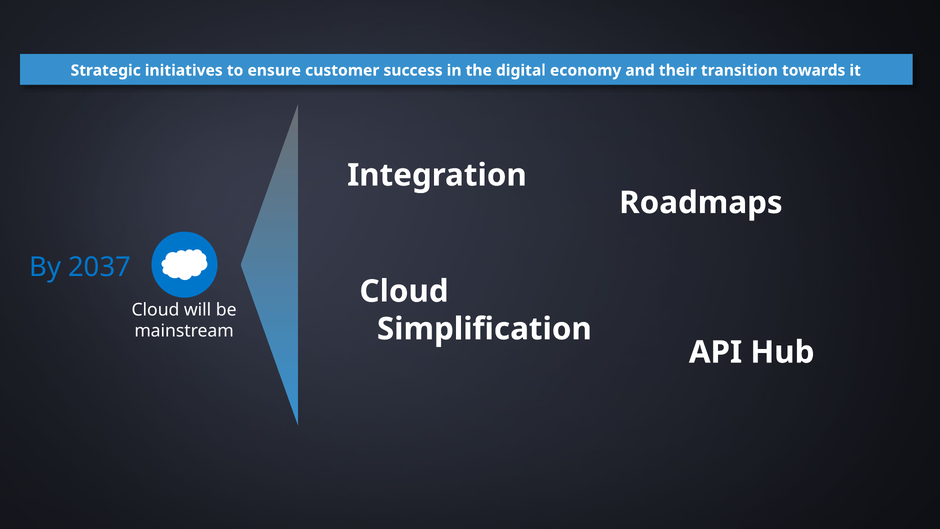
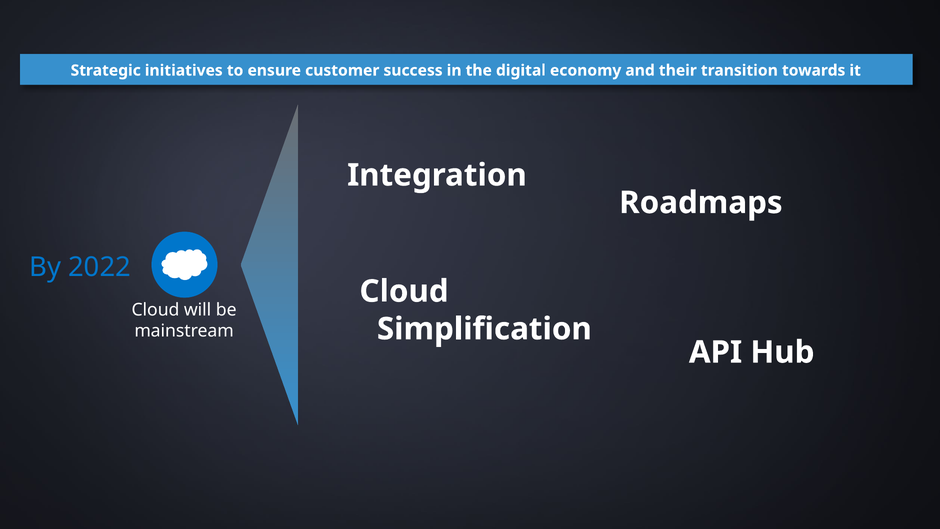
2037: 2037 -> 2022 (100, 267)
